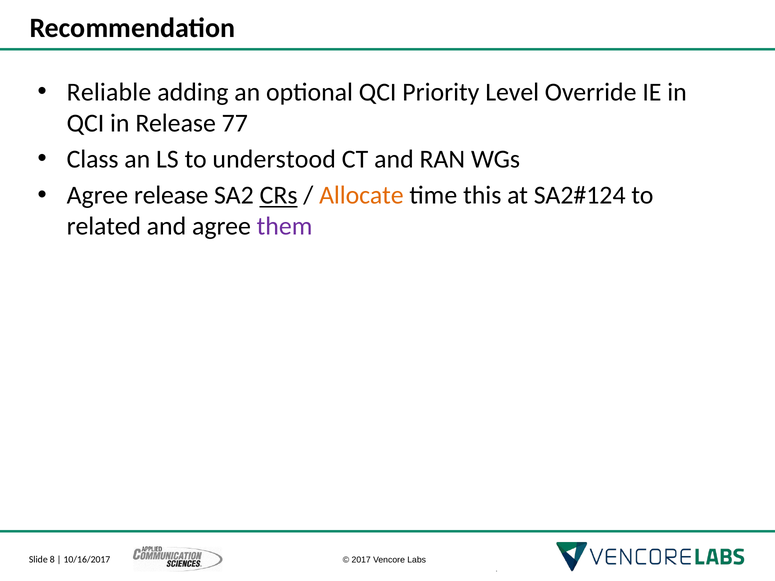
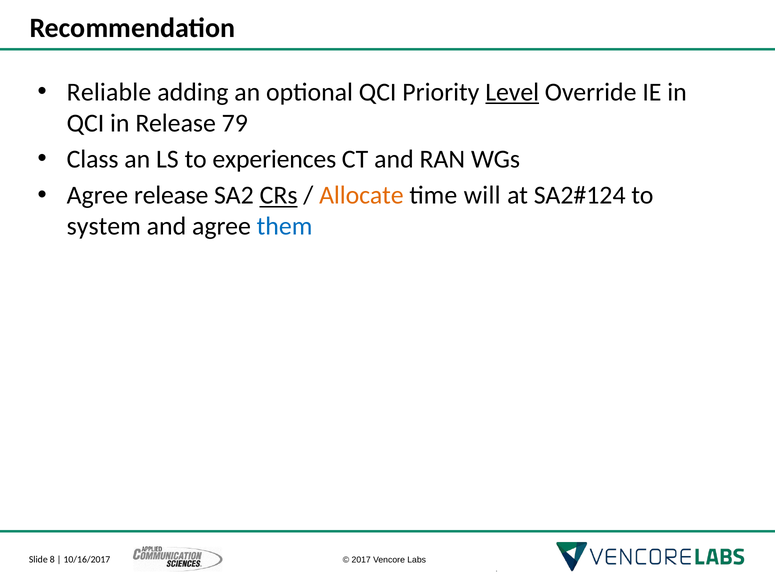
Level underline: none -> present (512, 92)
77: 77 -> 79 (235, 123)
understood: understood -> experiences (274, 159)
this: this -> will (482, 196)
related: related -> system (104, 227)
them colour: purple -> blue (285, 227)
